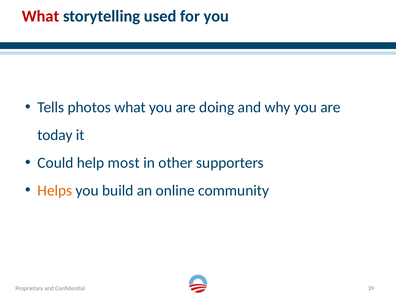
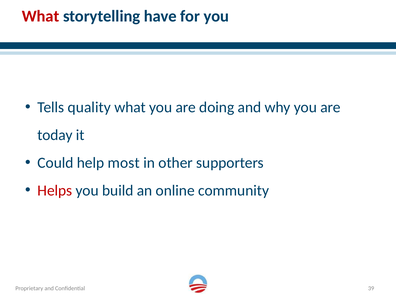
used: used -> have (160, 16)
photos: photos -> quality (89, 107)
Helps colour: orange -> red (55, 191)
